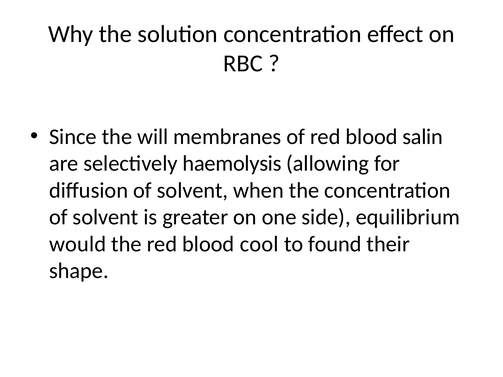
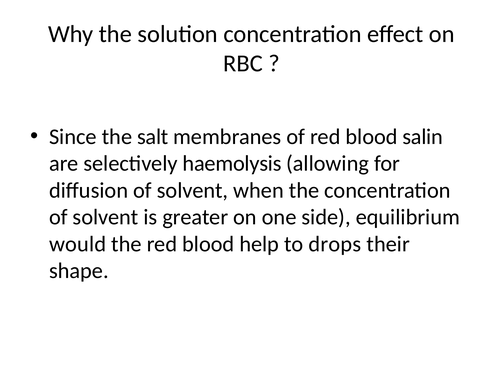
will: will -> salt (153, 137)
cool: cool -> help (259, 244)
found: found -> drops (335, 244)
